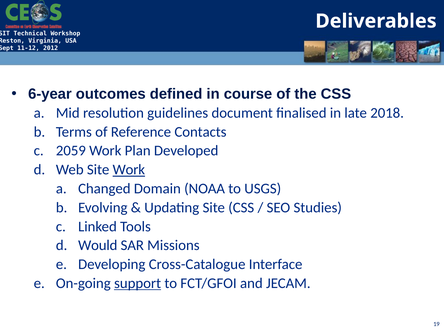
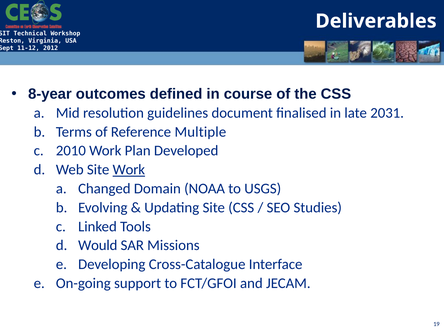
6-year: 6-year -> 8-year (50, 94)
2018: 2018 -> 2031 (387, 113)
Contacts: Contacts -> Multiple (200, 132)
2059: 2059 -> 2010 (71, 151)
support underline: present -> none (138, 283)
